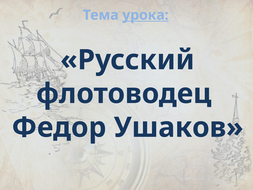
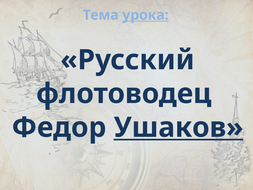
Ушаков underline: none -> present (178, 127)
